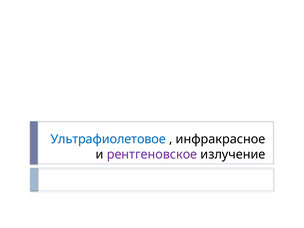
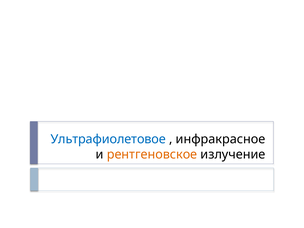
рентгеновское colour: purple -> orange (152, 154)
